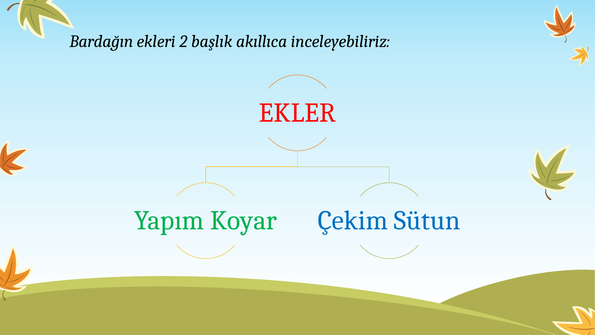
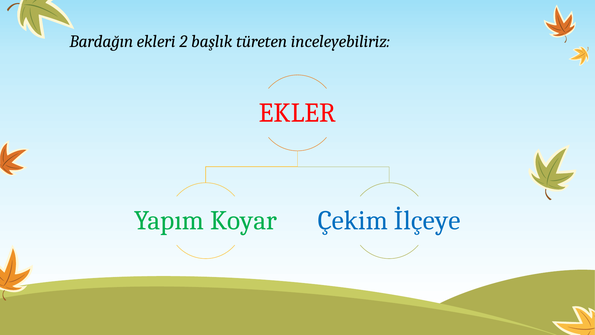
akıllıca: akıllıca -> türeten (262, 41)
Sütun: Sütun -> İlçeye (427, 220)
